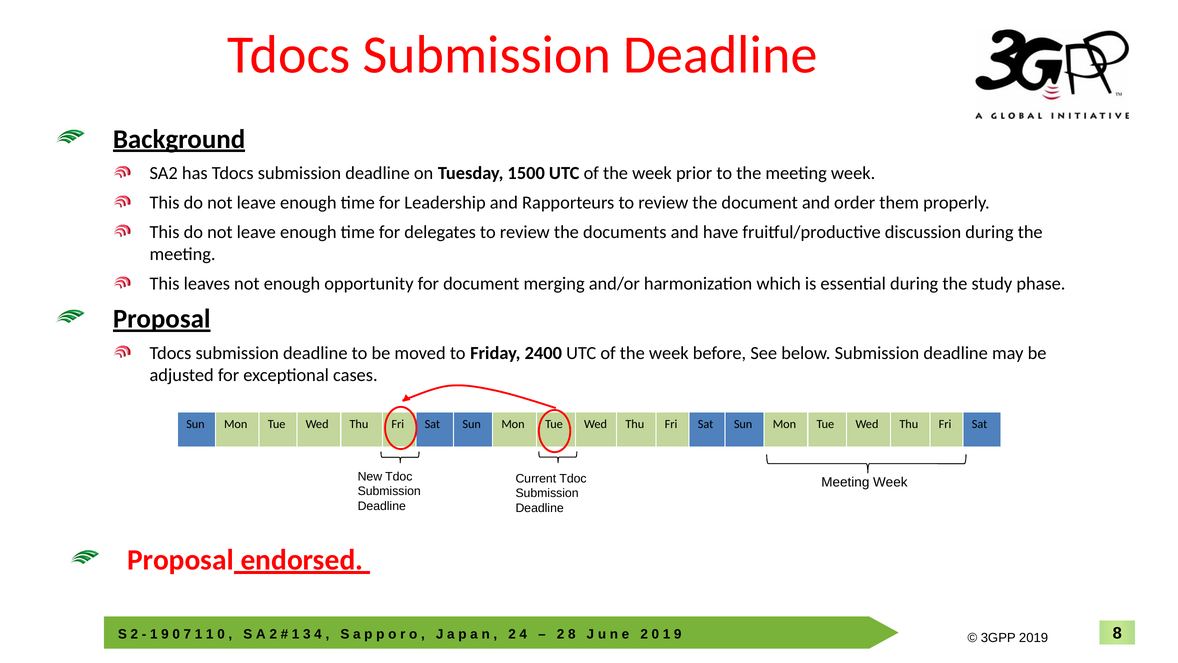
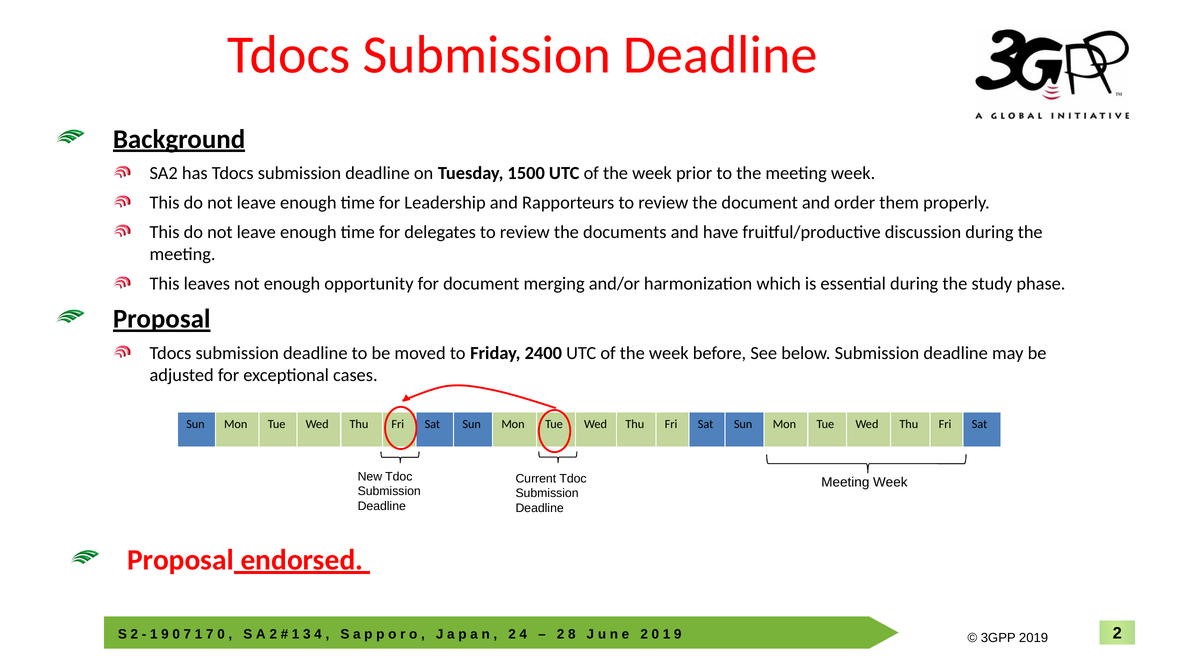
1: 1 -> 7 (210, 634)
8: 8 -> 2 (1117, 633)
